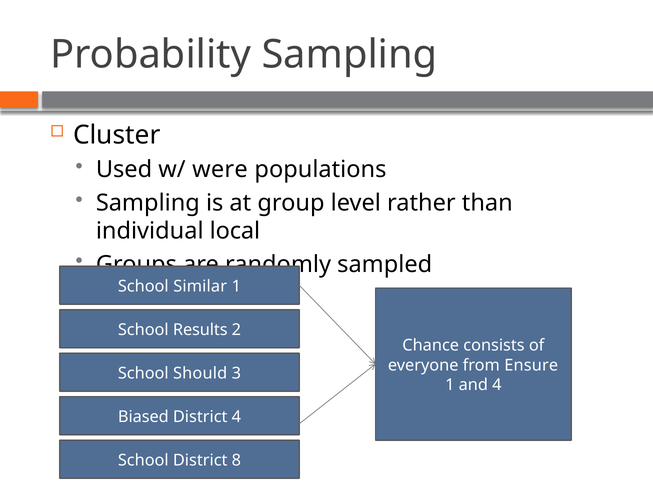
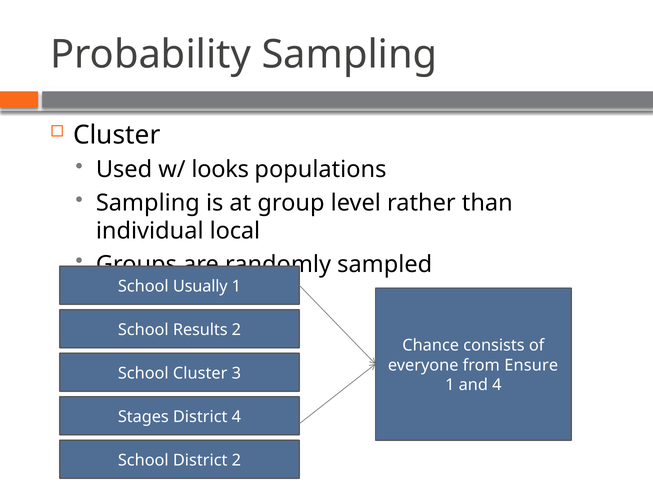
were: were -> looks (220, 170)
Similar: Similar -> Usually (200, 287)
School Should: Should -> Cluster (200, 374)
Biased: Biased -> Stages (143, 417)
District 8: 8 -> 2 (236, 461)
